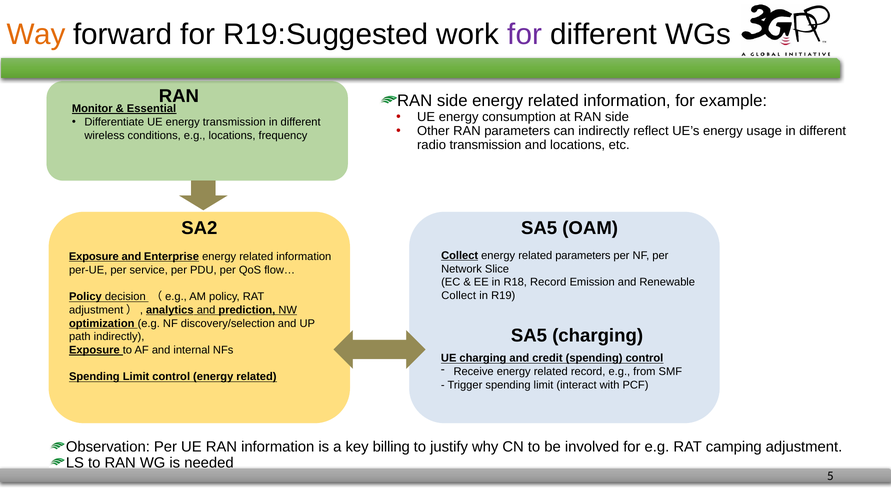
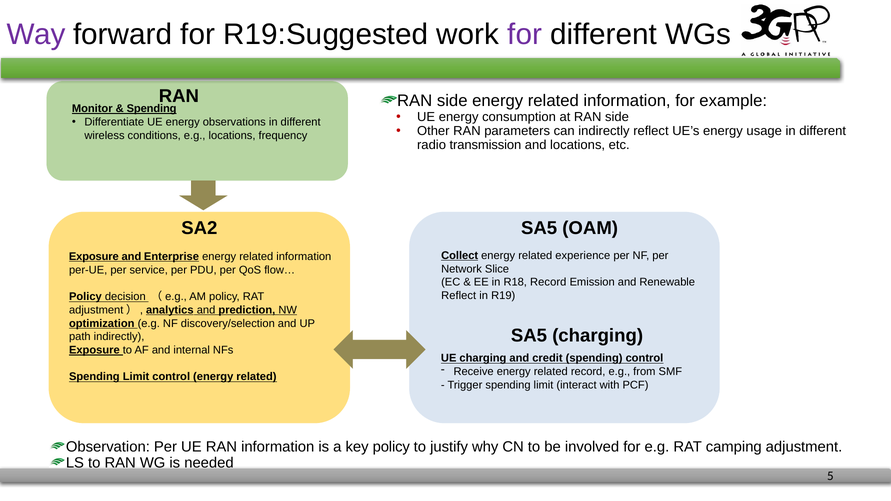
Way colour: orange -> purple (36, 34)
Essential: Essential -> Spending (152, 109)
energy transmission: transmission -> observations (234, 122)
related parameters: parameters -> experience (583, 256)
Collect: Collect -> Reflect (459, 296)
key billing: billing -> policy (391, 447)
